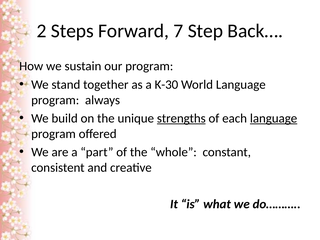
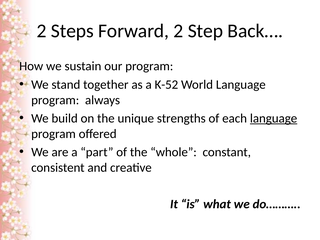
Forward 7: 7 -> 2 (178, 31)
K-30: K-30 -> K-52 (166, 85)
strengths underline: present -> none (181, 118)
